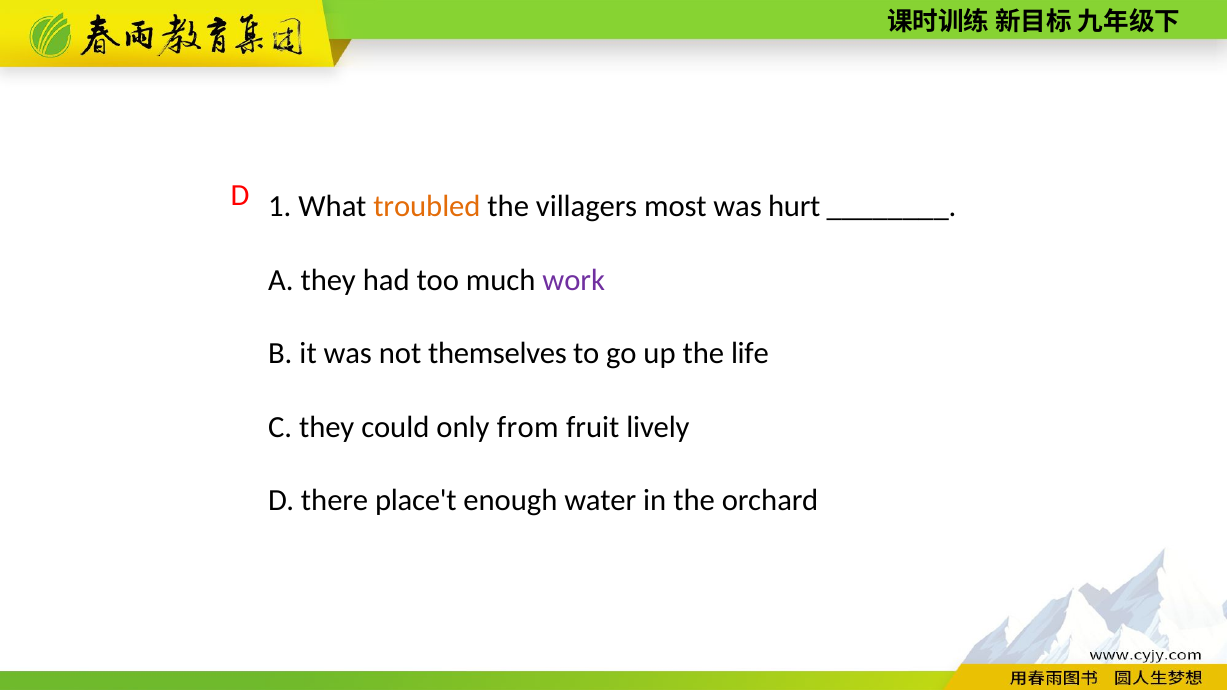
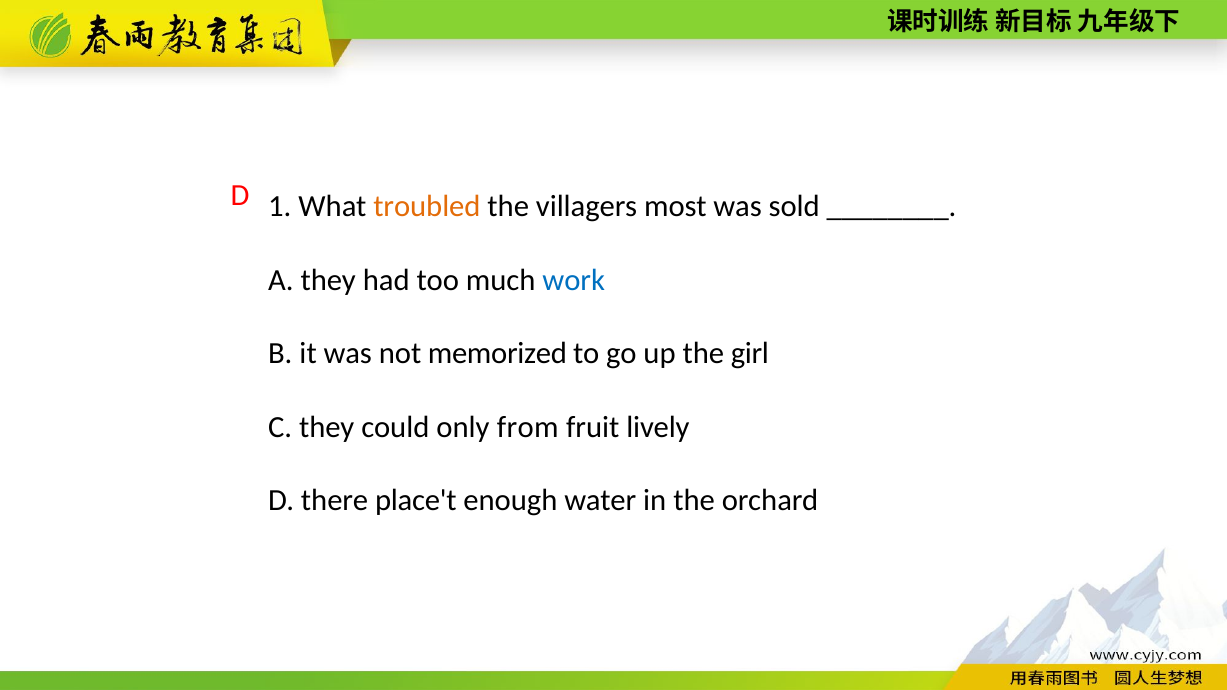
hurt: hurt -> sold (794, 206)
work colour: purple -> blue (574, 280)
themselves: themselves -> memorized (497, 354)
life: life -> girl (750, 354)
